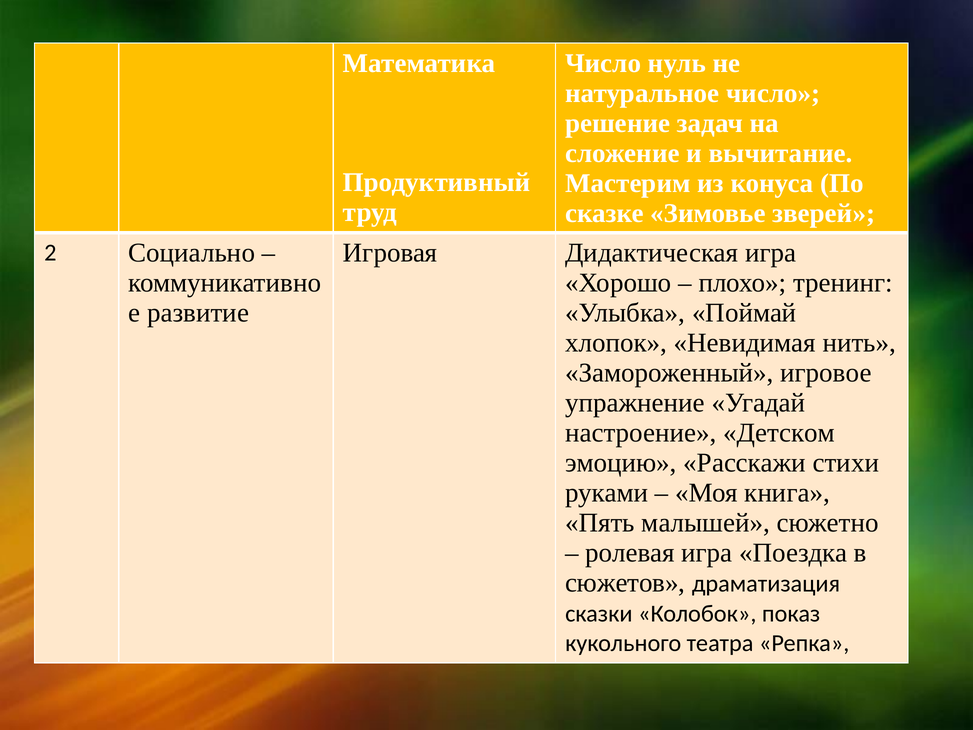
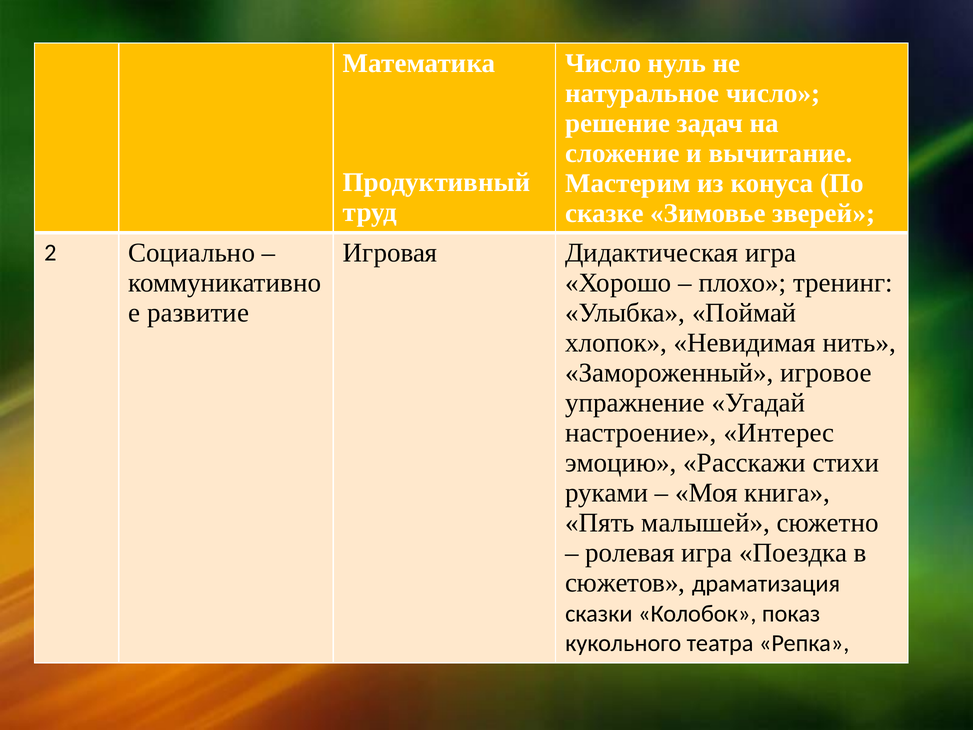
Детском: Детском -> Интерес (779, 433)
